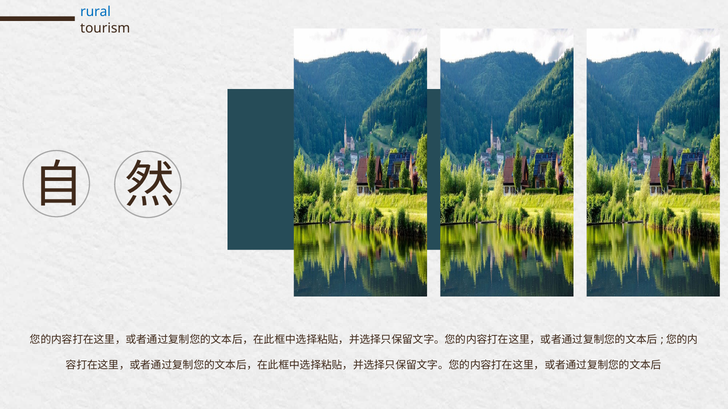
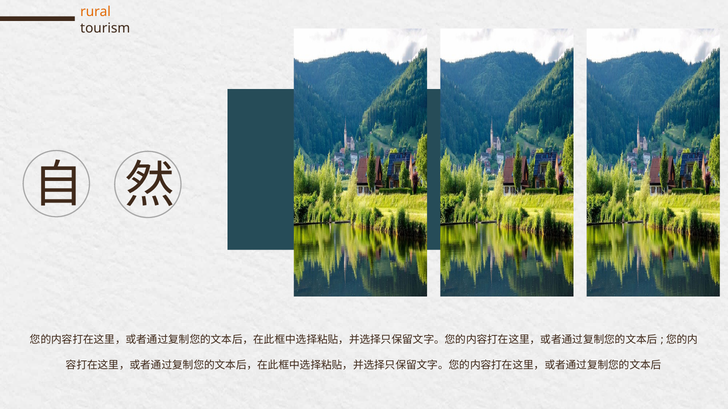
rural colour: blue -> orange (95, 12)
